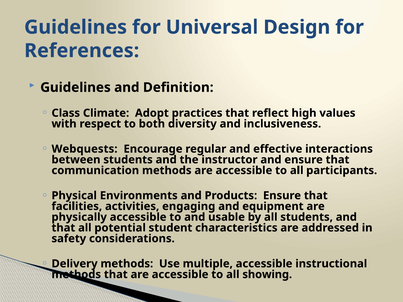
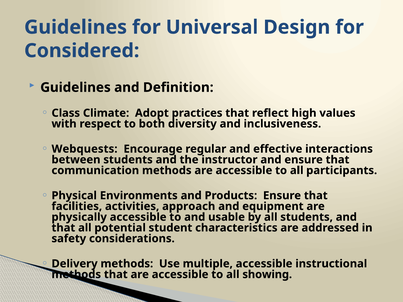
References: References -> Considered (82, 51)
engaging: engaging -> approach (189, 206)
